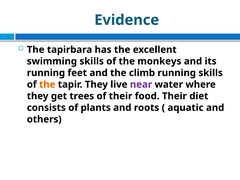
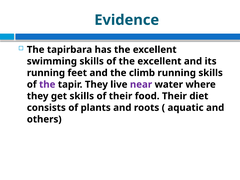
of the monkeys: monkeys -> excellent (159, 61)
the colour: orange -> purple (47, 84)
get trees: trees -> skills (82, 96)
